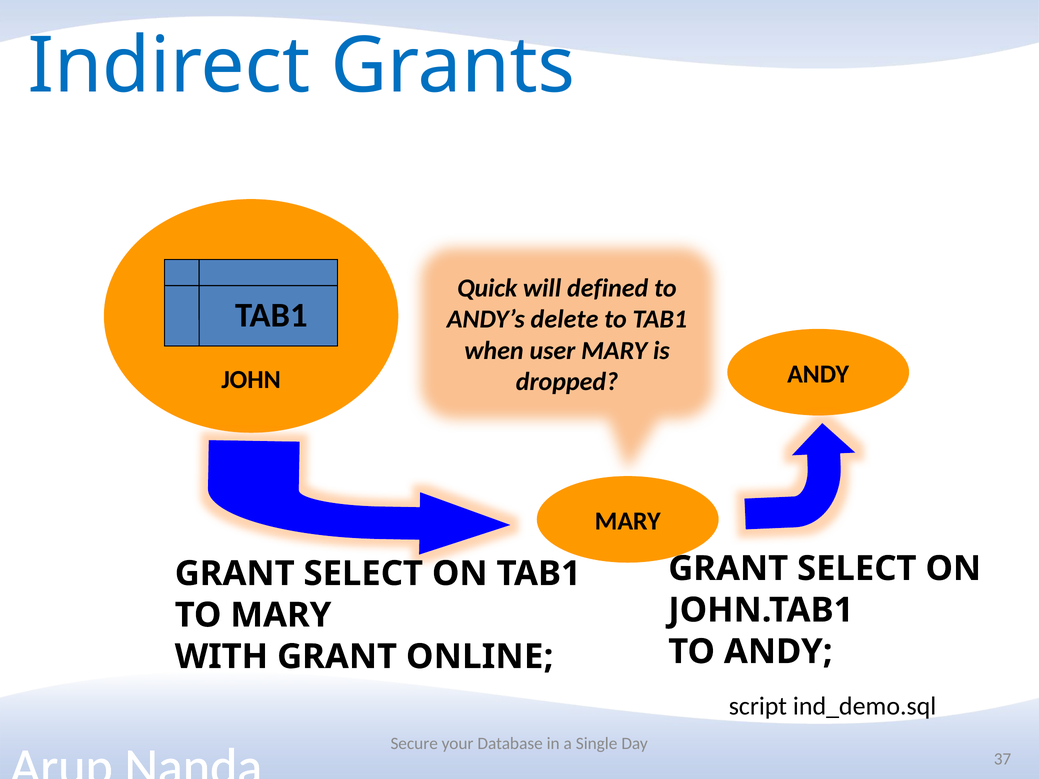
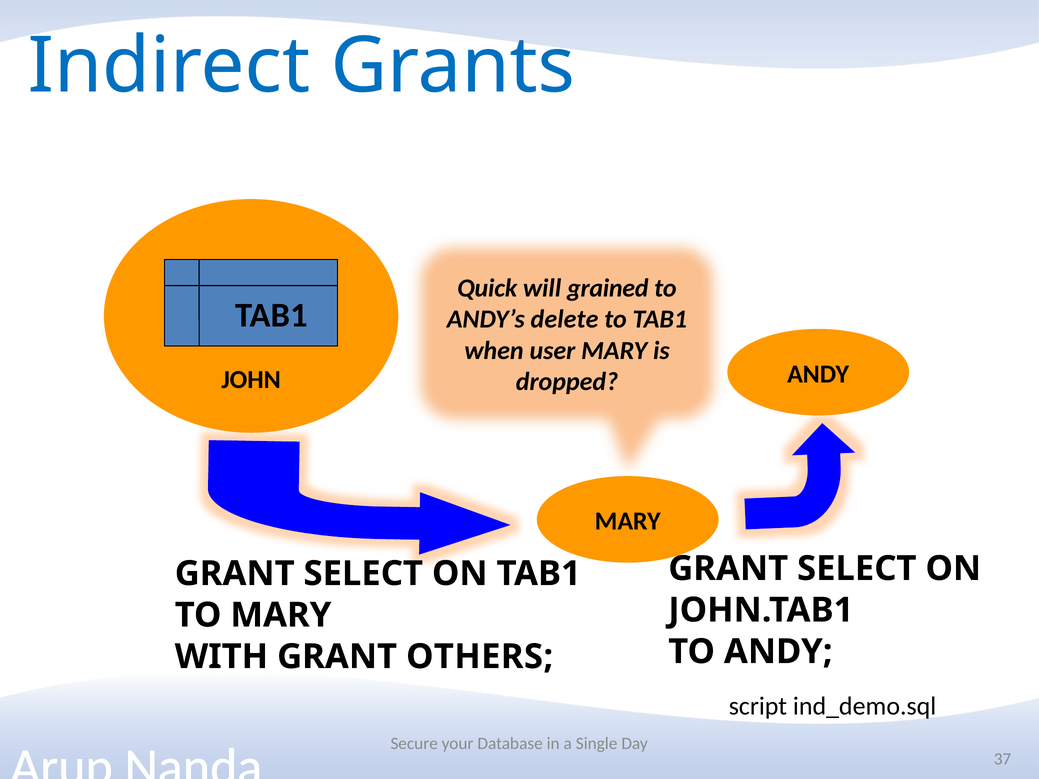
defined: defined -> grained (608, 288)
ONLINE: ONLINE -> OTHERS (480, 657)
